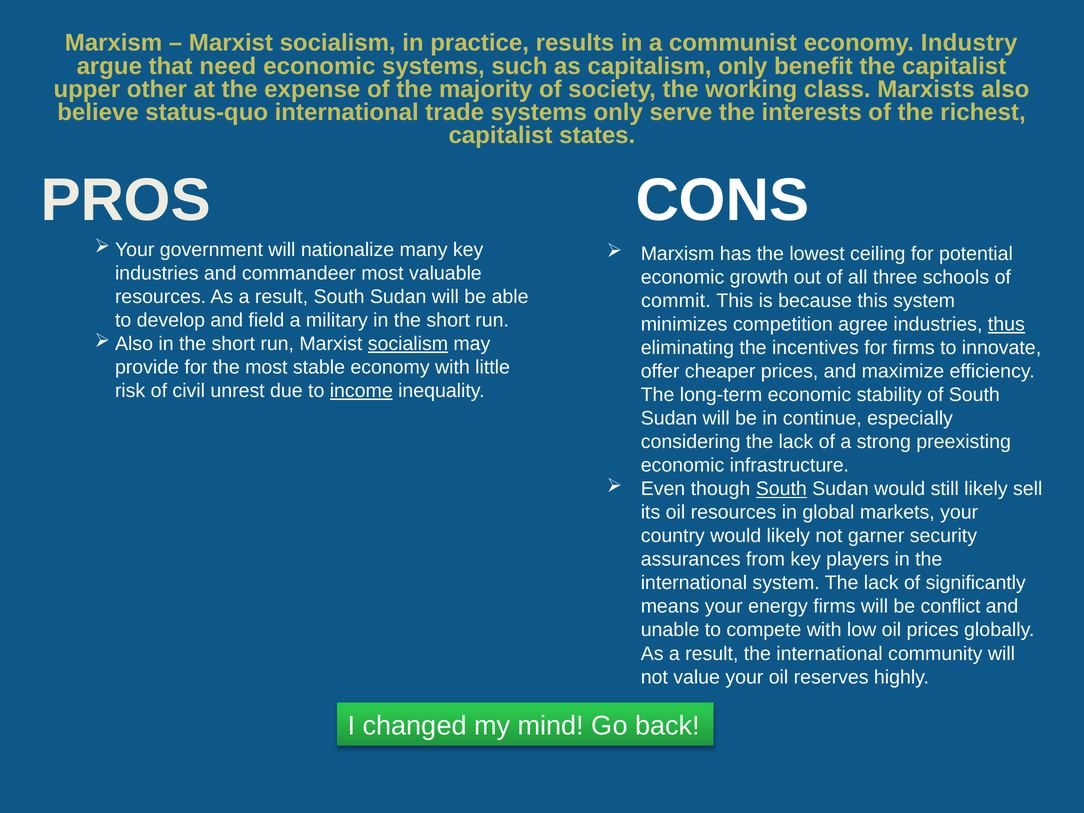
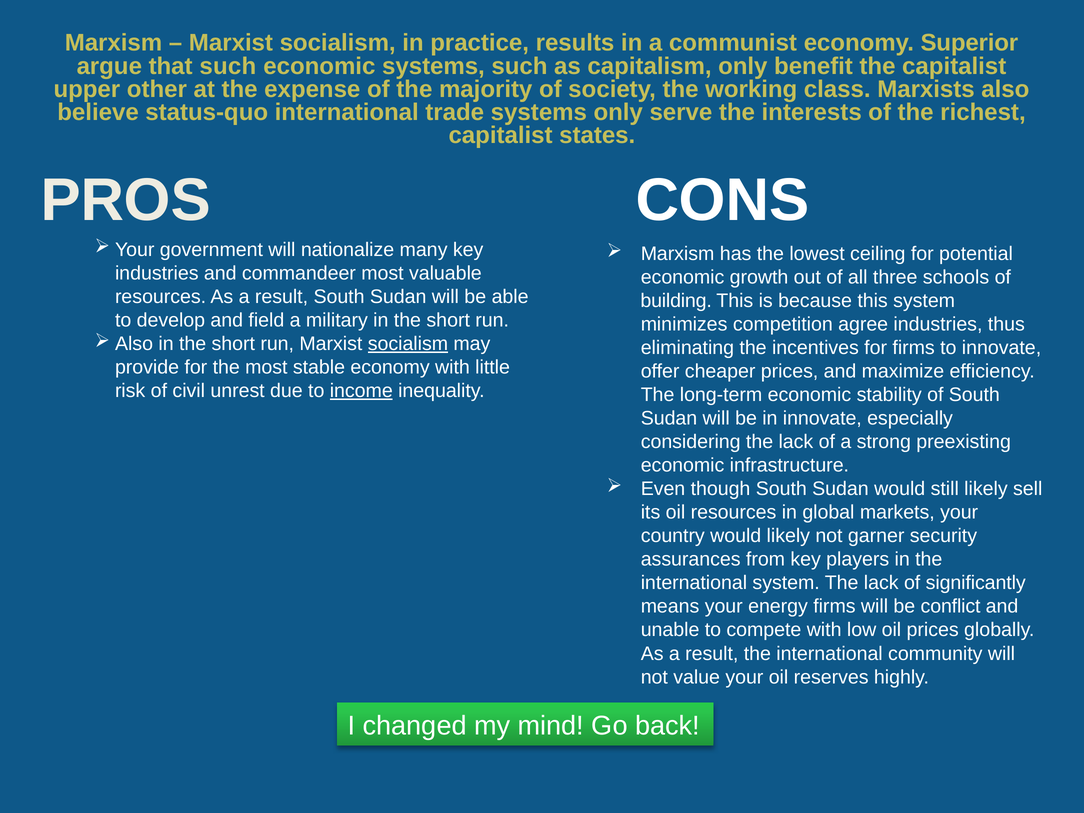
Industry: Industry -> Superior (969, 43)
that need: need -> such (228, 66)
commit: commit -> building (676, 301)
thus underline: present -> none (1006, 324)
in continue: continue -> innovate (822, 418)
South underline: present -> none (781, 489)
